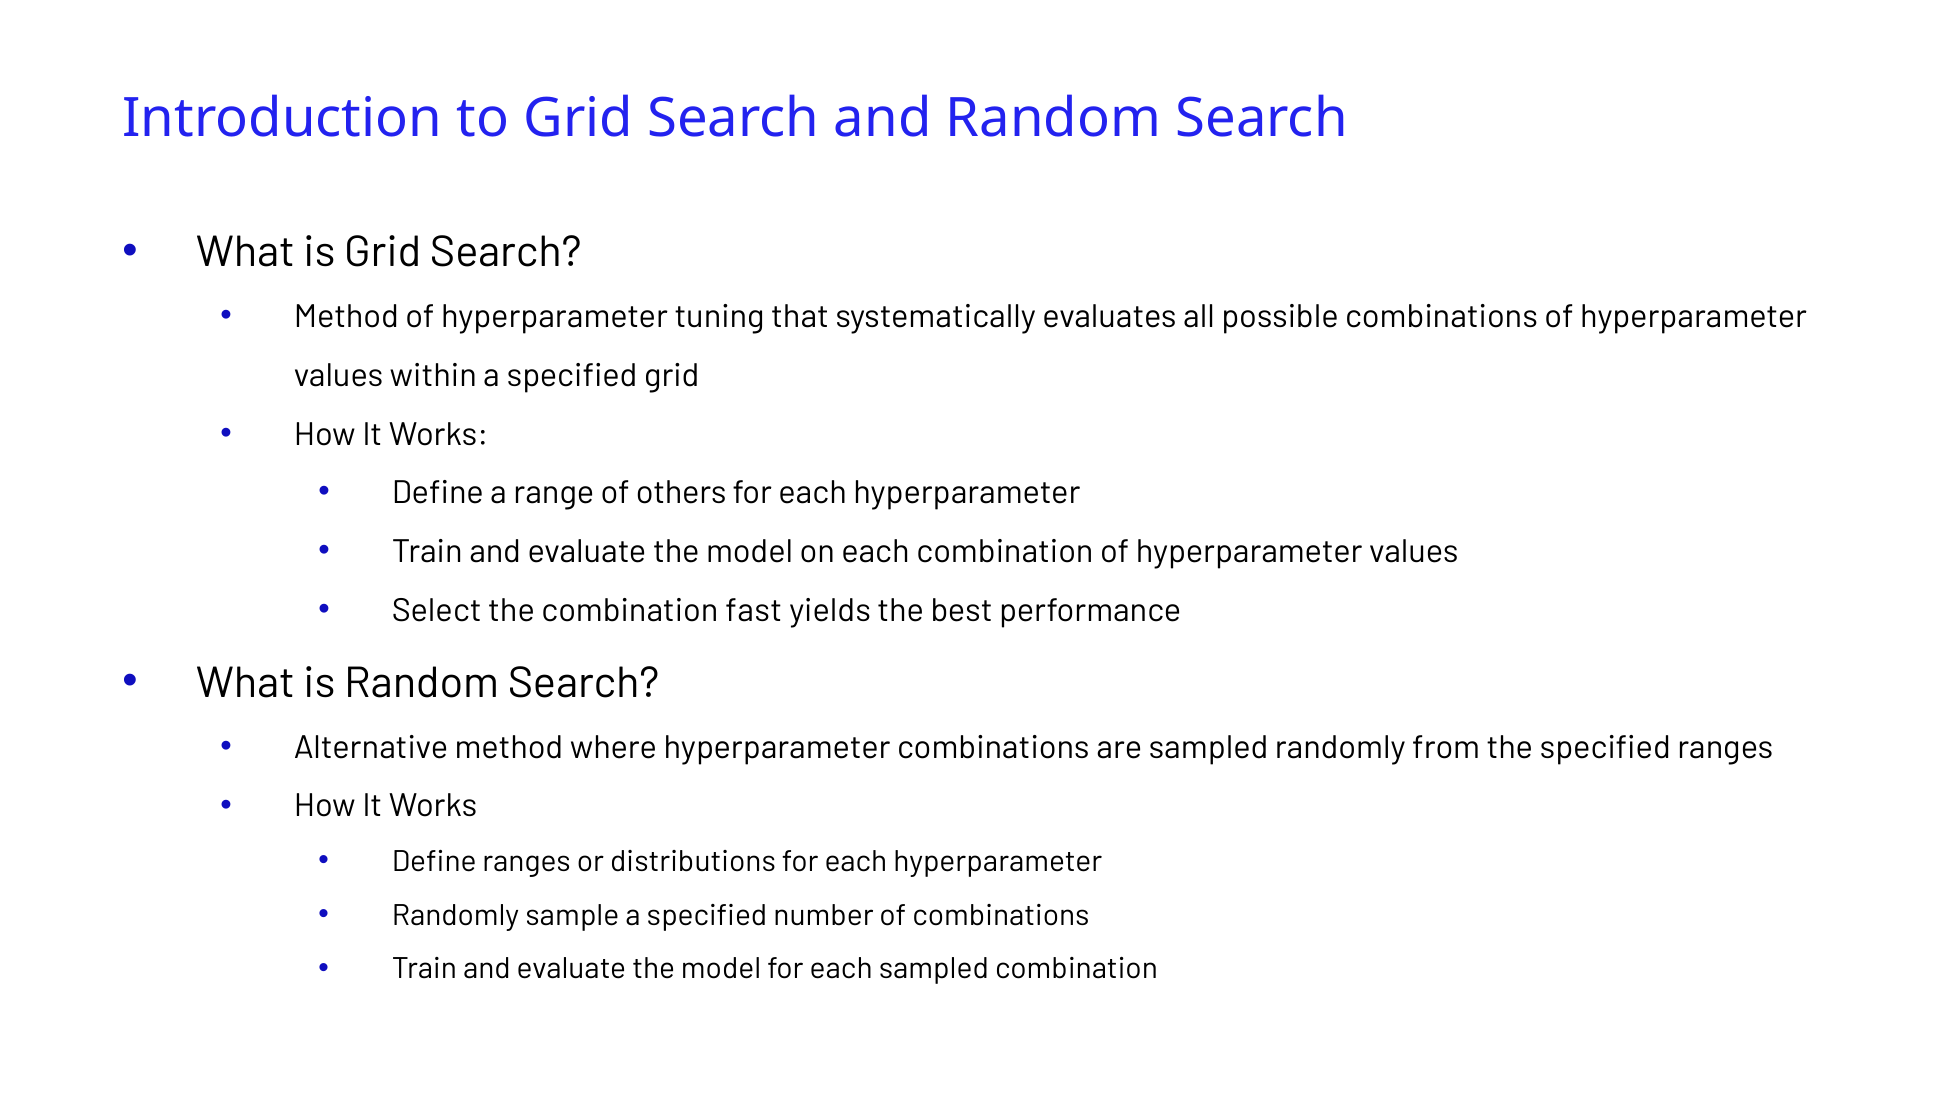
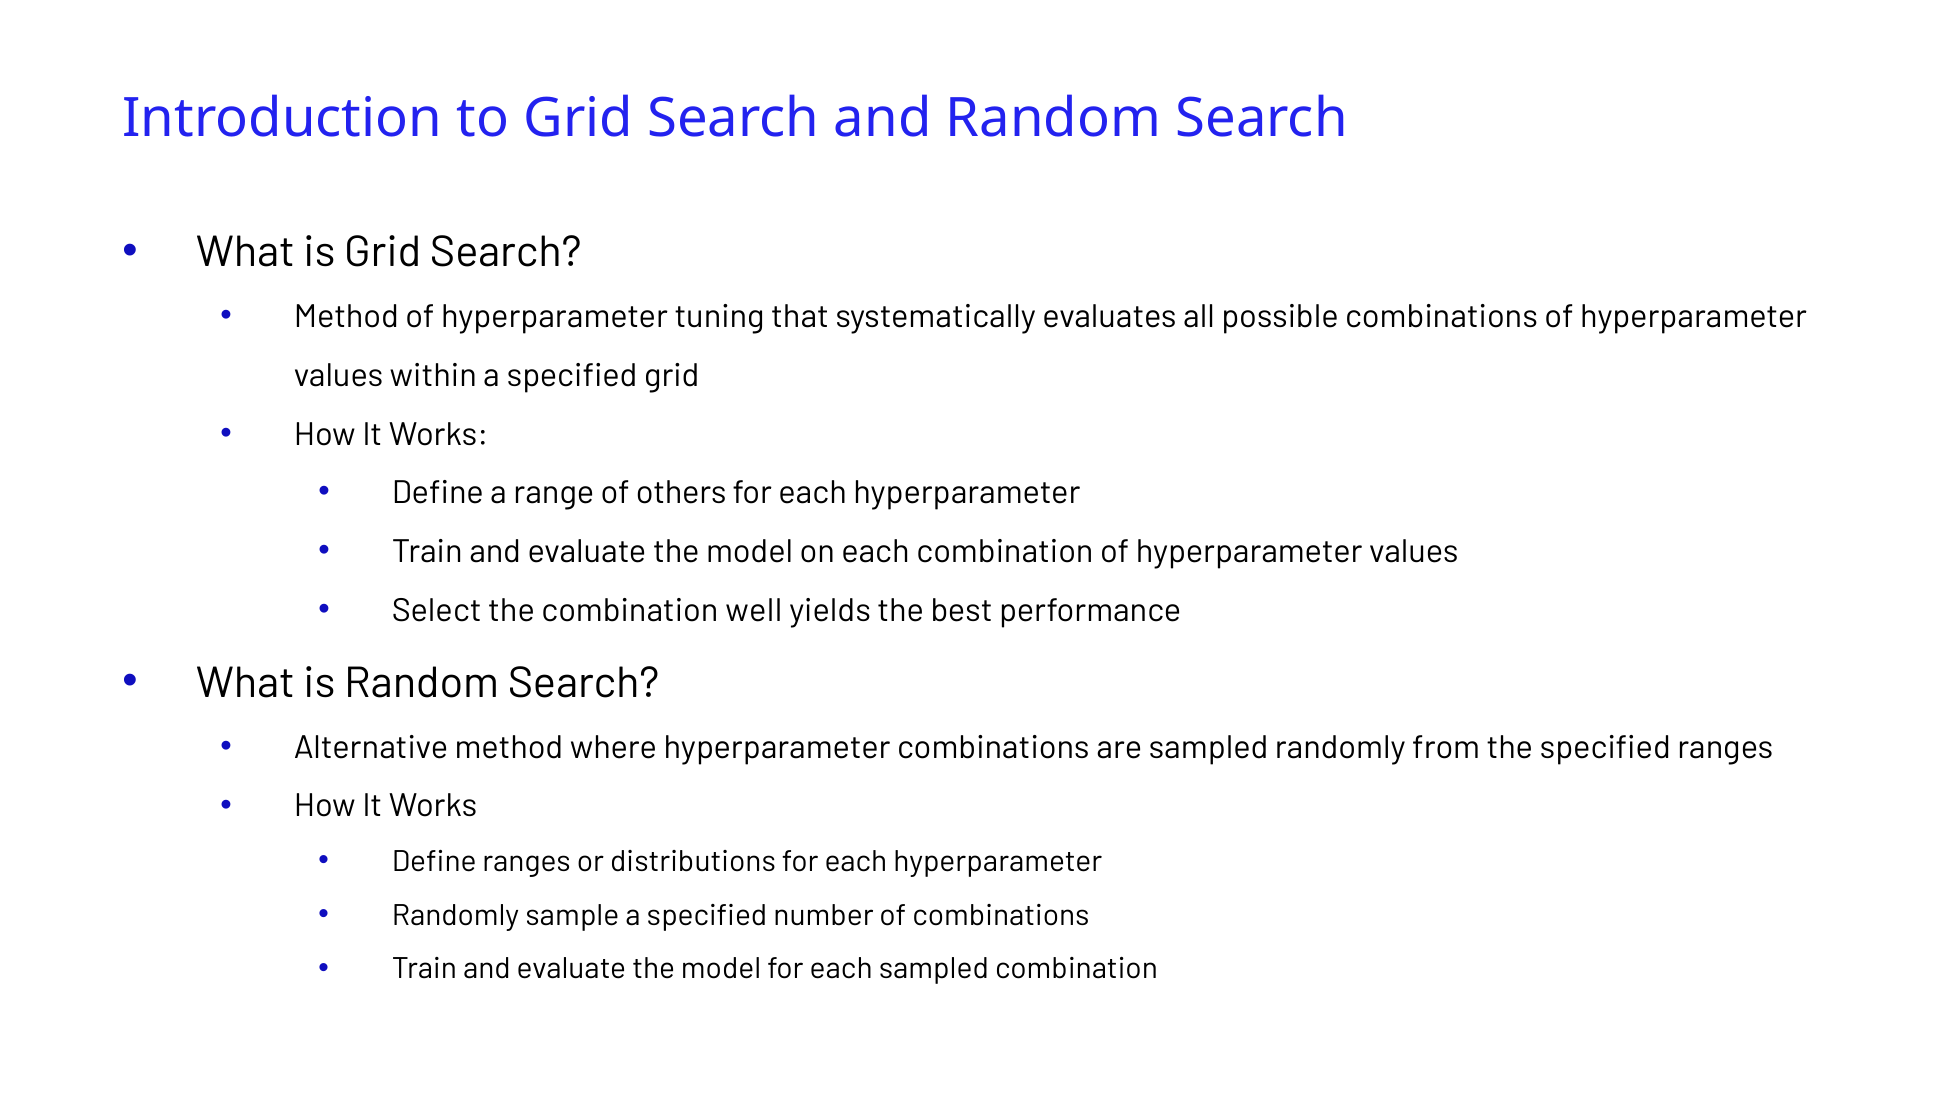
fast: fast -> well (754, 611)
